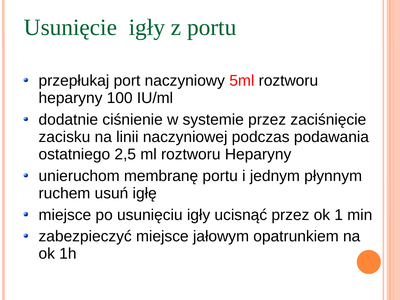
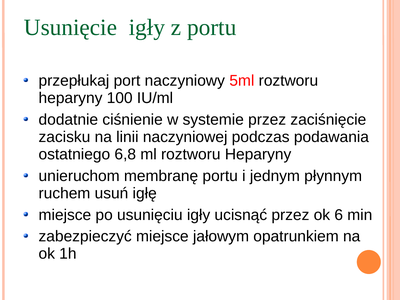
2,5: 2,5 -> 6,8 (125, 154)
1: 1 -> 6 (339, 215)
